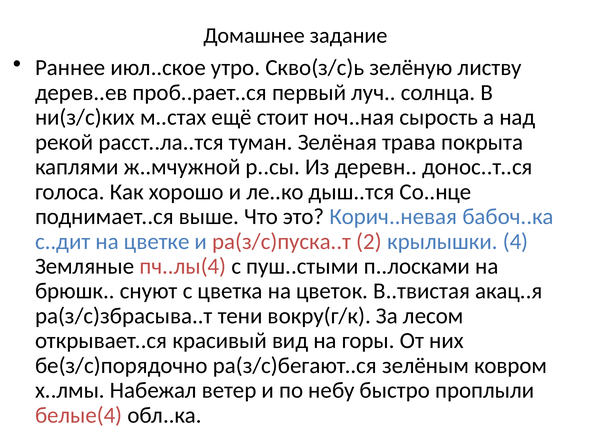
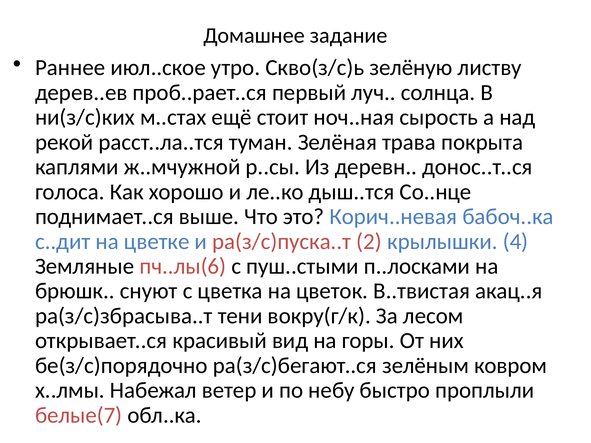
пч..лы(4: пч..лы(4 -> пч..лы(6 (183, 266)
белые(4: белые(4 -> белые(7 (79, 415)
